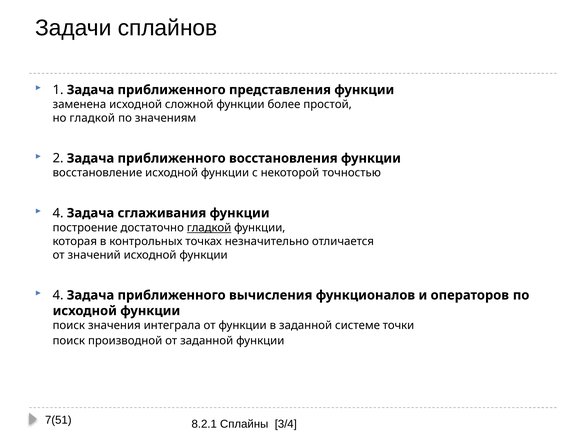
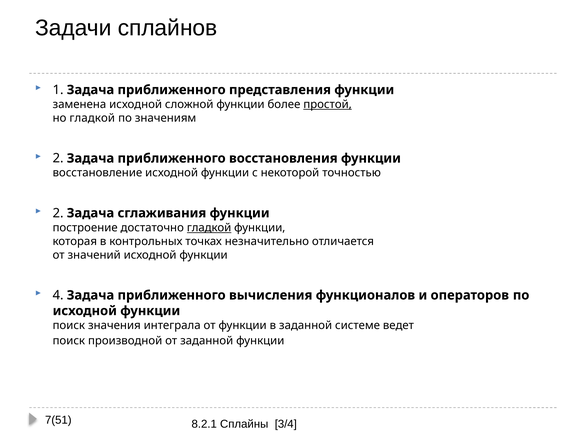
простой underline: none -> present (328, 104)
4: 4 -> 2 (58, 213)
точки: точки -> ведет (398, 325)
